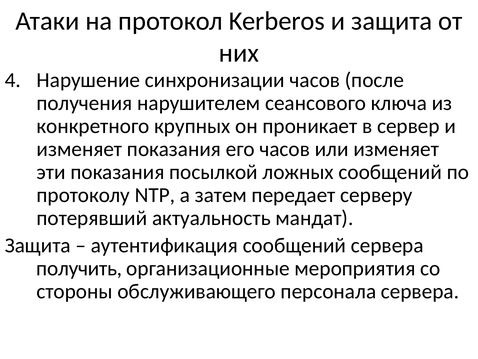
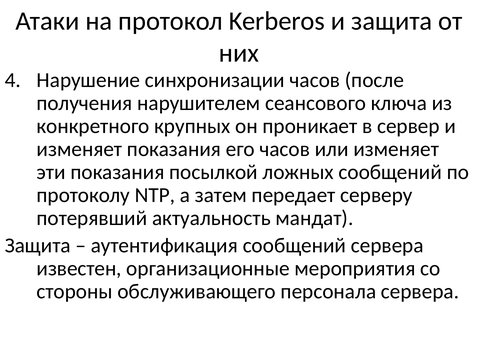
получить: получить -> известен (79, 268)
